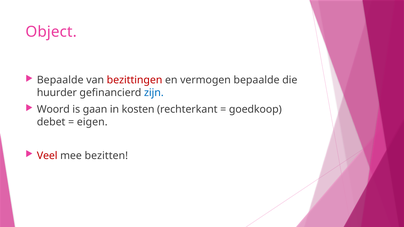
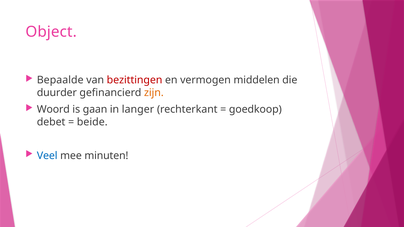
vermogen bepaalde: bepaalde -> middelen (257, 80)
huurder: huurder -> duurder (57, 93)
zijn colour: blue -> orange (154, 93)
kosten: kosten -> langer (138, 110)
eigen: eigen -> beide (92, 122)
Veel colour: red -> blue (47, 156)
bezitten: bezitten -> minuten (106, 156)
